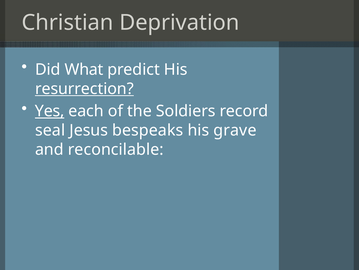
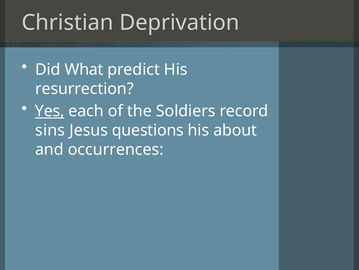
resurrection underline: present -> none (84, 88)
seal: seal -> sins (50, 130)
bespeaks: bespeaks -> questions (148, 130)
grave: grave -> about (235, 130)
reconcilable: reconcilable -> occurrences (116, 149)
